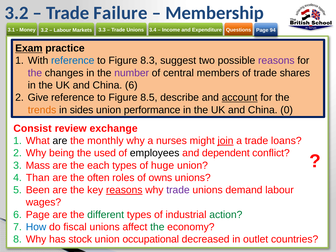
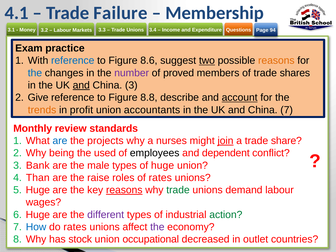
3.2: 3.2 -> 4.1 (17, 13)
Exam underline: present -> none (29, 48)
8.3: 8.3 -> 8.6 (149, 61)
two underline: none -> present (207, 61)
reasons colour: purple -> orange (276, 61)
the colour: purple -> blue (35, 73)
central: central -> proved (179, 73)
and underline: none -> present (81, 85)
China 6: 6 -> 3 (131, 85)
8.5: 8.5 -> 8.8 (149, 98)
sides: sides -> profit (82, 110)
performance: performance -> accountants (152, 110)
China 0: 0 -> 7 (287, 110)
Consist: Consist -> Monthly (33, 128)
exchange: exchange -> standards (114, 128)
are colour: black -> blue (60, 141)
monthly: monthly -> projects (105, 141)
loans: loans -> share (286, 141)
Mass: Mass -> Bank (38, 165)
each: each -> male (98, 165)
often: often -> raise (98, 178)
of owns: owns -> rates (160, 178)
Been: Been -> Huge (38, 190)
trade colour: purple -> green (178, 190)
6 Page: Page -> Huge (38, 215)
different colour: green -> purple (106, 215)
do fiscal: fiscal -> rates (75, 227)
the colour: green -> purple (157, 227)
